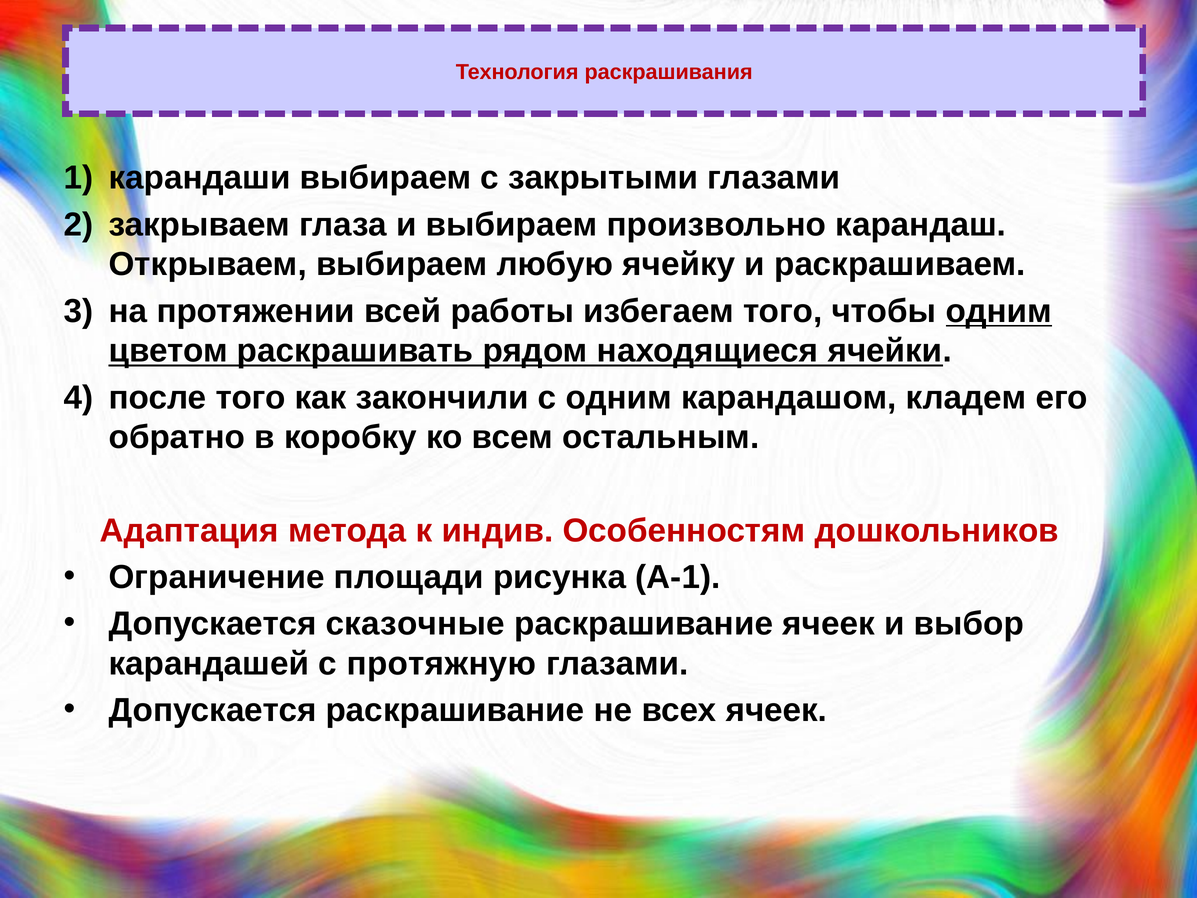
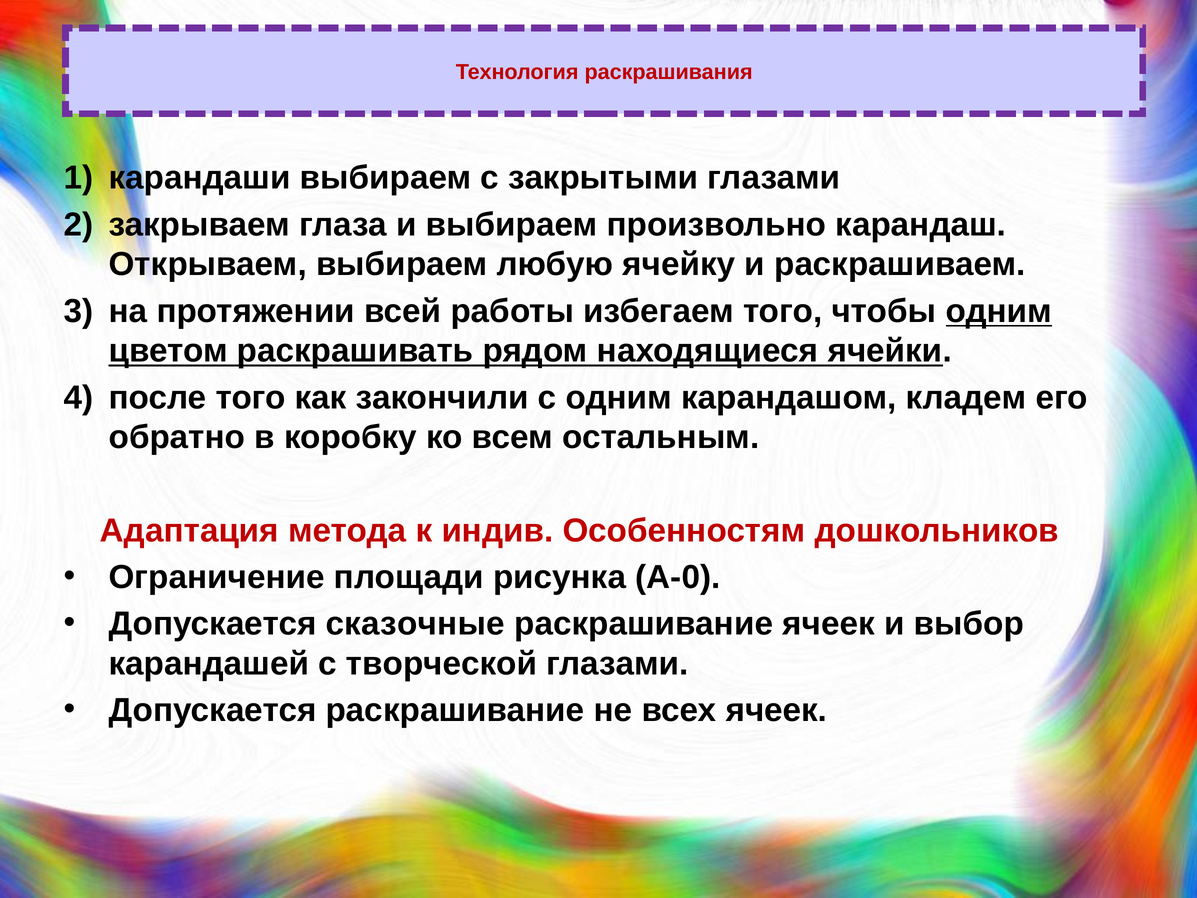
А-1: А-1 -> А-0 (678, 577)
протяжную: протяжную -> творческой (442, 663)
